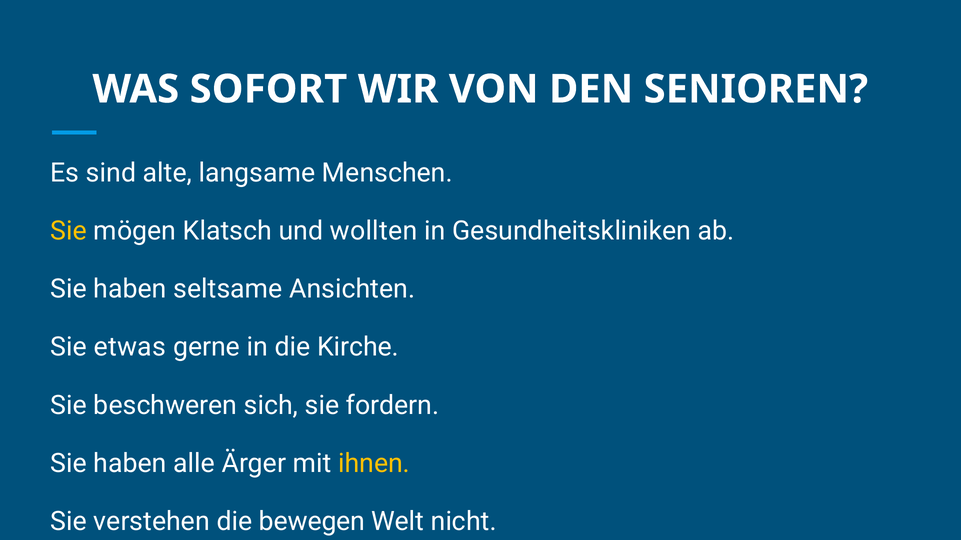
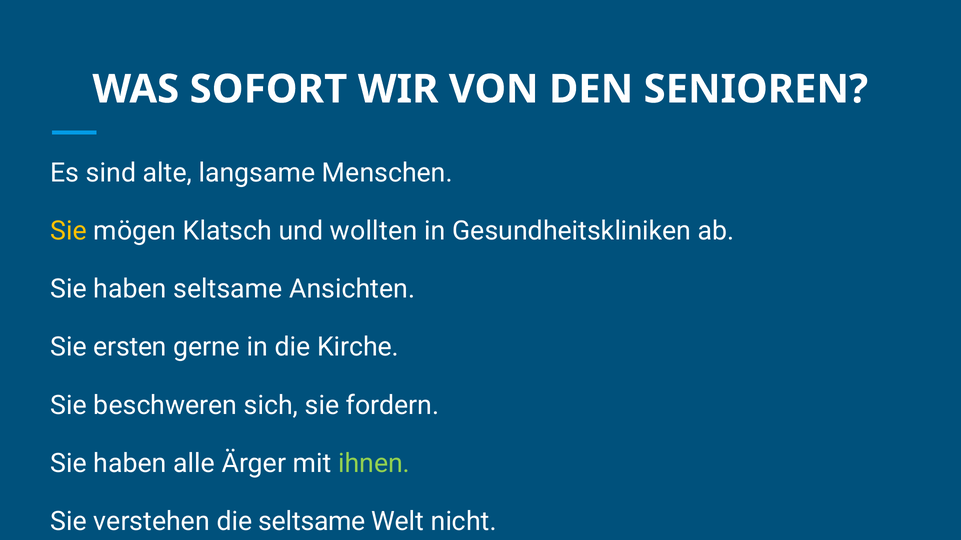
etwas: etwas -> ersten (130, 348)
ihnen colour: yellow -> light green (374, 464)
die bewegen: bewegen -> seltsame (312, 522)
